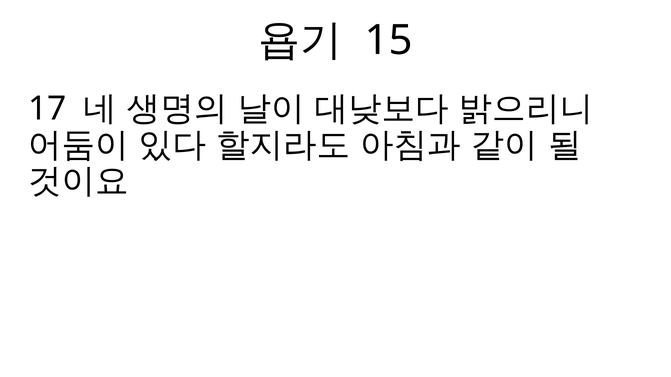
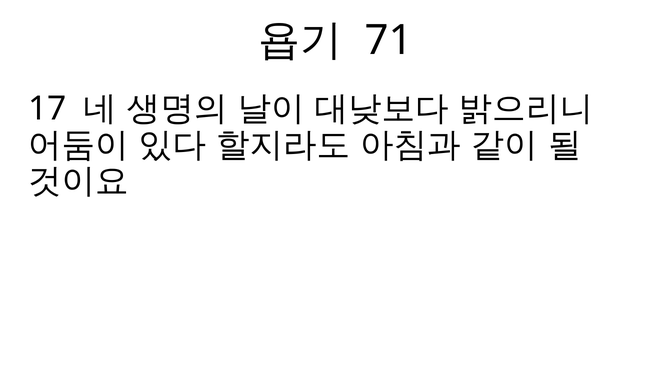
15: 15 -> 71 (389, 40)
